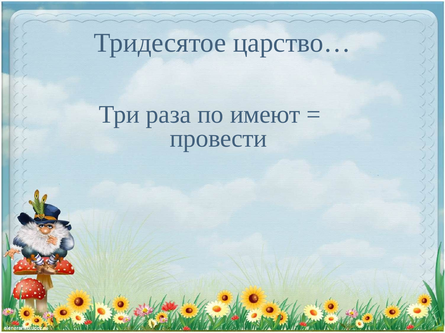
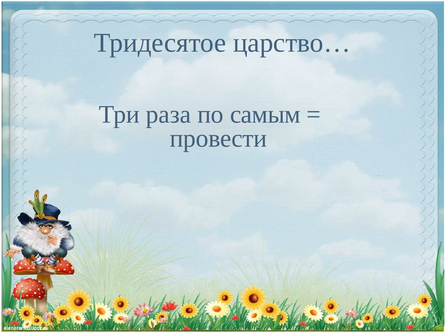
имеют: имеют -> самым (265, 115)
